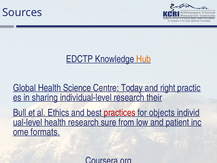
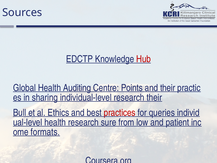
Hub colour: orange -> red (144, 59)
Science: Science -> Auditing (77, 88)
Today: Today -> Points (132, 88)
and right: right -> their (168, 88)
objects: objects -> queries (162, 113)
